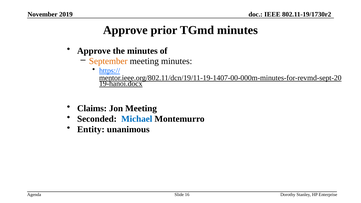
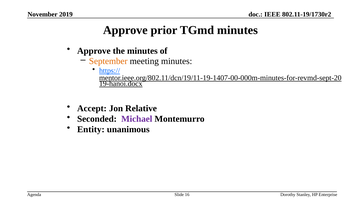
Claims: Claims -> Accept (92, 109)
Jon Meeting: Meeting -> Relative (141, 109)
Michael colour: blue -> purple (137, 119)
